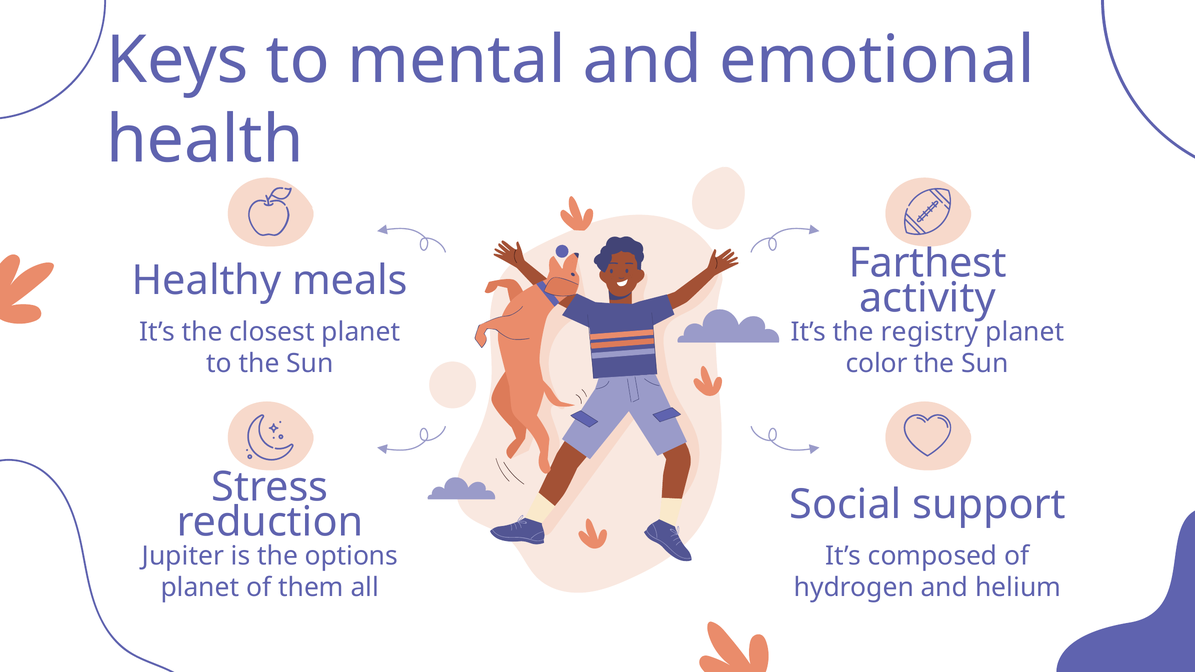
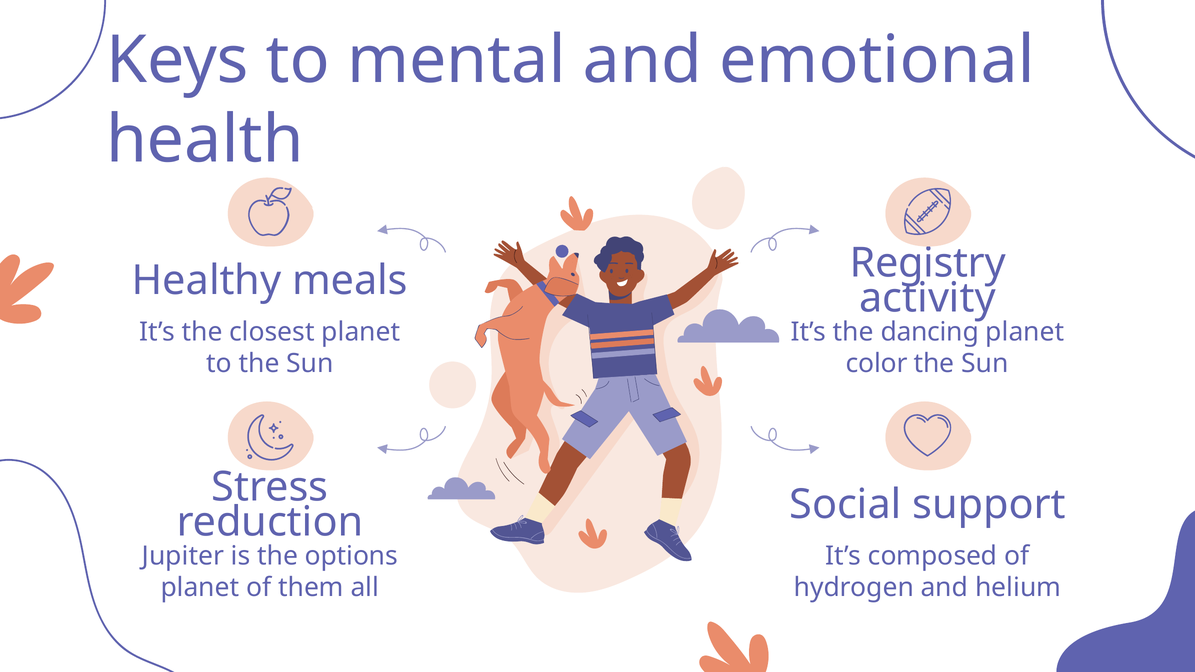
Farthest: Farthest -> Registry (928, 263)
registry: registry -> dancing (930, 332)
